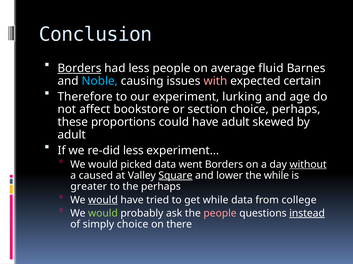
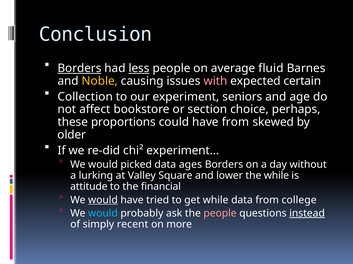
less underline: none -> present (139, 68)
Noble colour: light blue -> yellow (100, 81)
Therefore: Therefore -> Collection (85, 97)
lurking: lurking -> seniors (242, 97)
have adult: adult -> from (236, 122)
adult: adult -> older (72, 135)
re-did less: less -> chi² (133, 151)
went: went -> ages (190, 165)
without underline: present -> none (308, 165)
caused: caused -> lurking (96, 176)
Square underline: present -> none (175, 176)
greater: greater -> attitude (89, 187)
the perhaps: perhaps -> financial (161, 187)
would colour: light green -> light blue (103, 214)
simply choice: choice -> recent (133, 225)
there: there -> more (179, 225)
